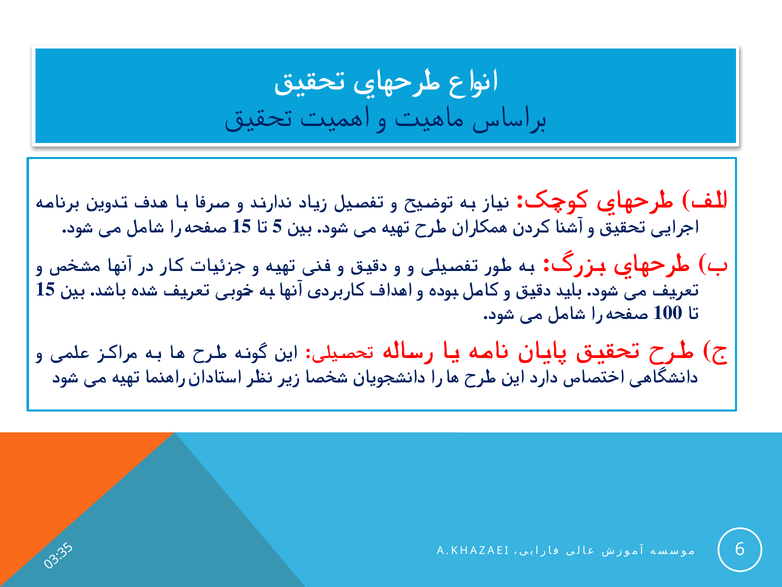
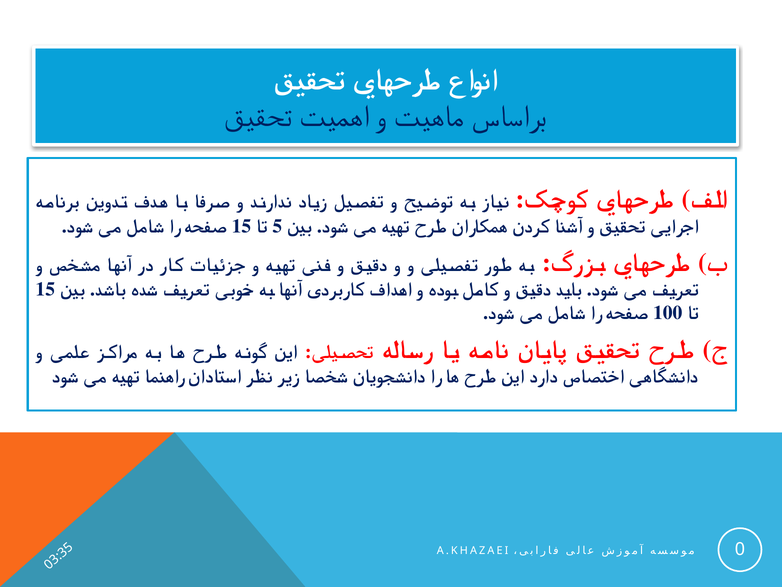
A.KHAZAEI 6: 6 -> 0 (740, 549)
